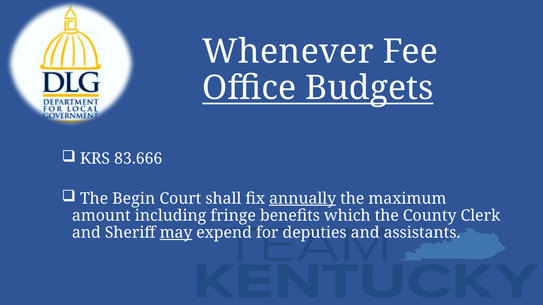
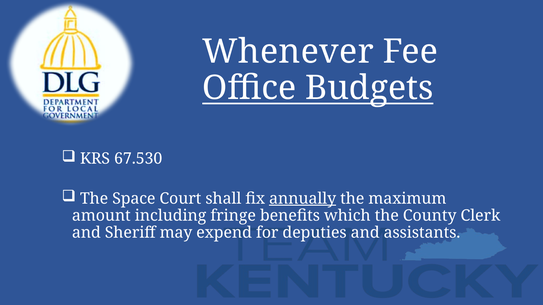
83.666: 83.666 -> 67.530 (138, 159)
Begin: Begin -> Space (134, 199)
may underline: present -> none (176, 233)
